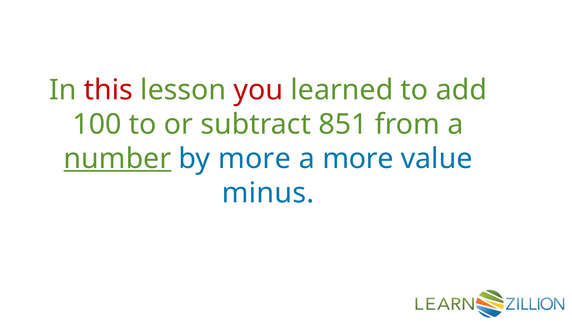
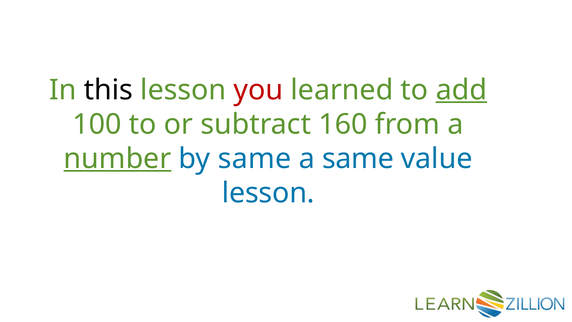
this colour: red -> black (108, 90)
add underline: none -> present (461, 90)
851: 851 -> 160 (343, 124)
by more: more -> same (254, 159)
a more: more -> same (358, 159)
minus: minus -> lesson (268, 193)
